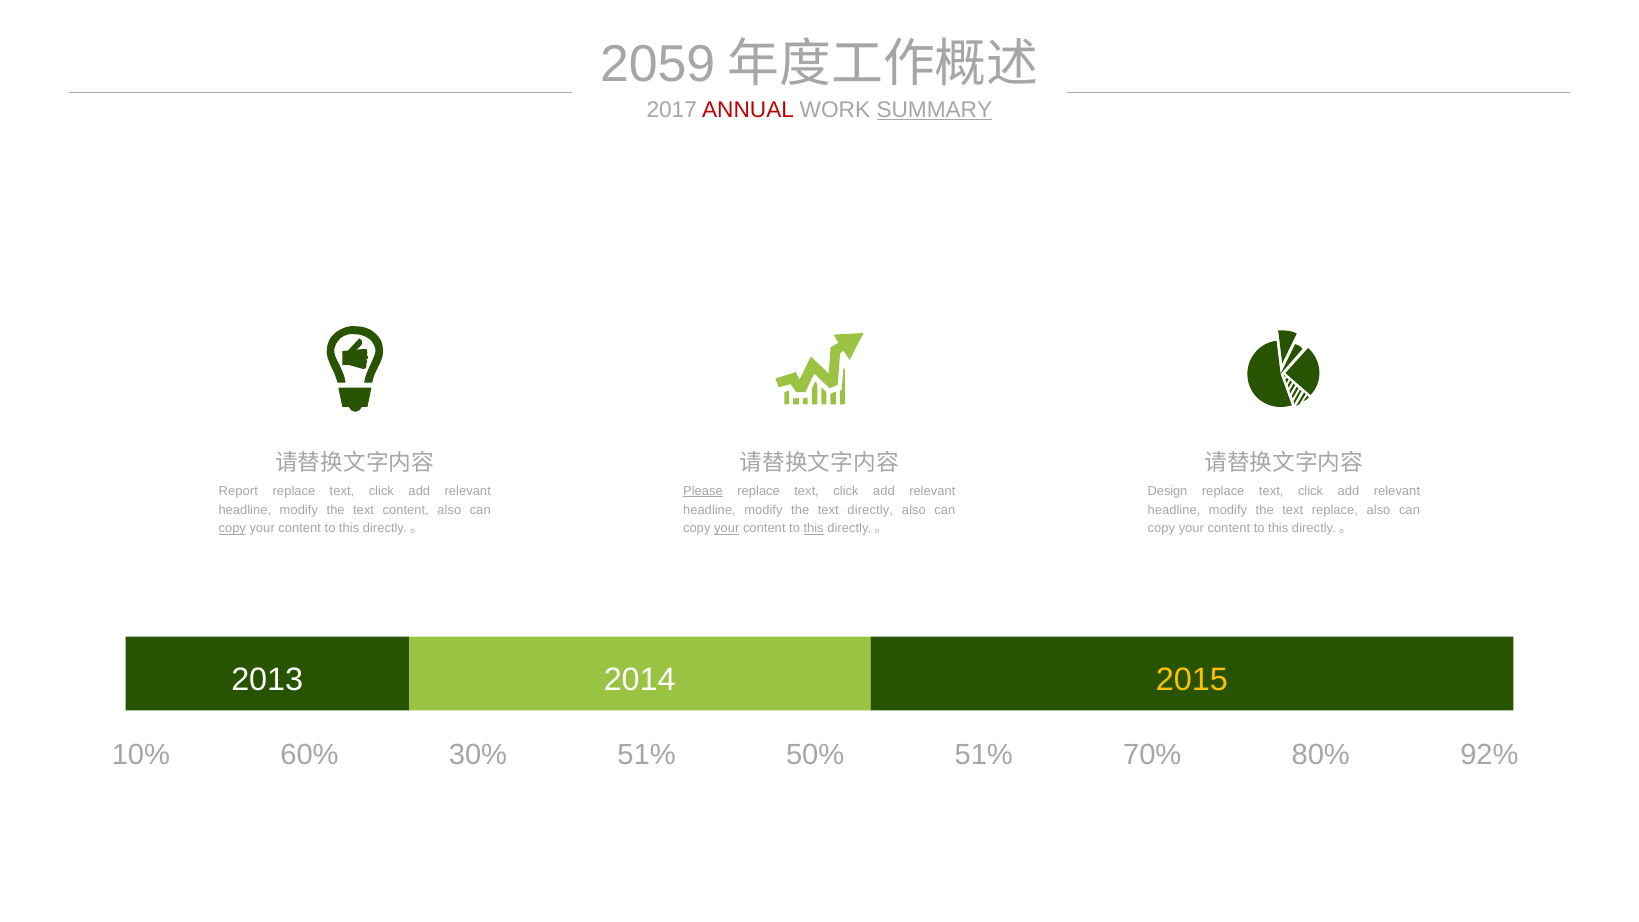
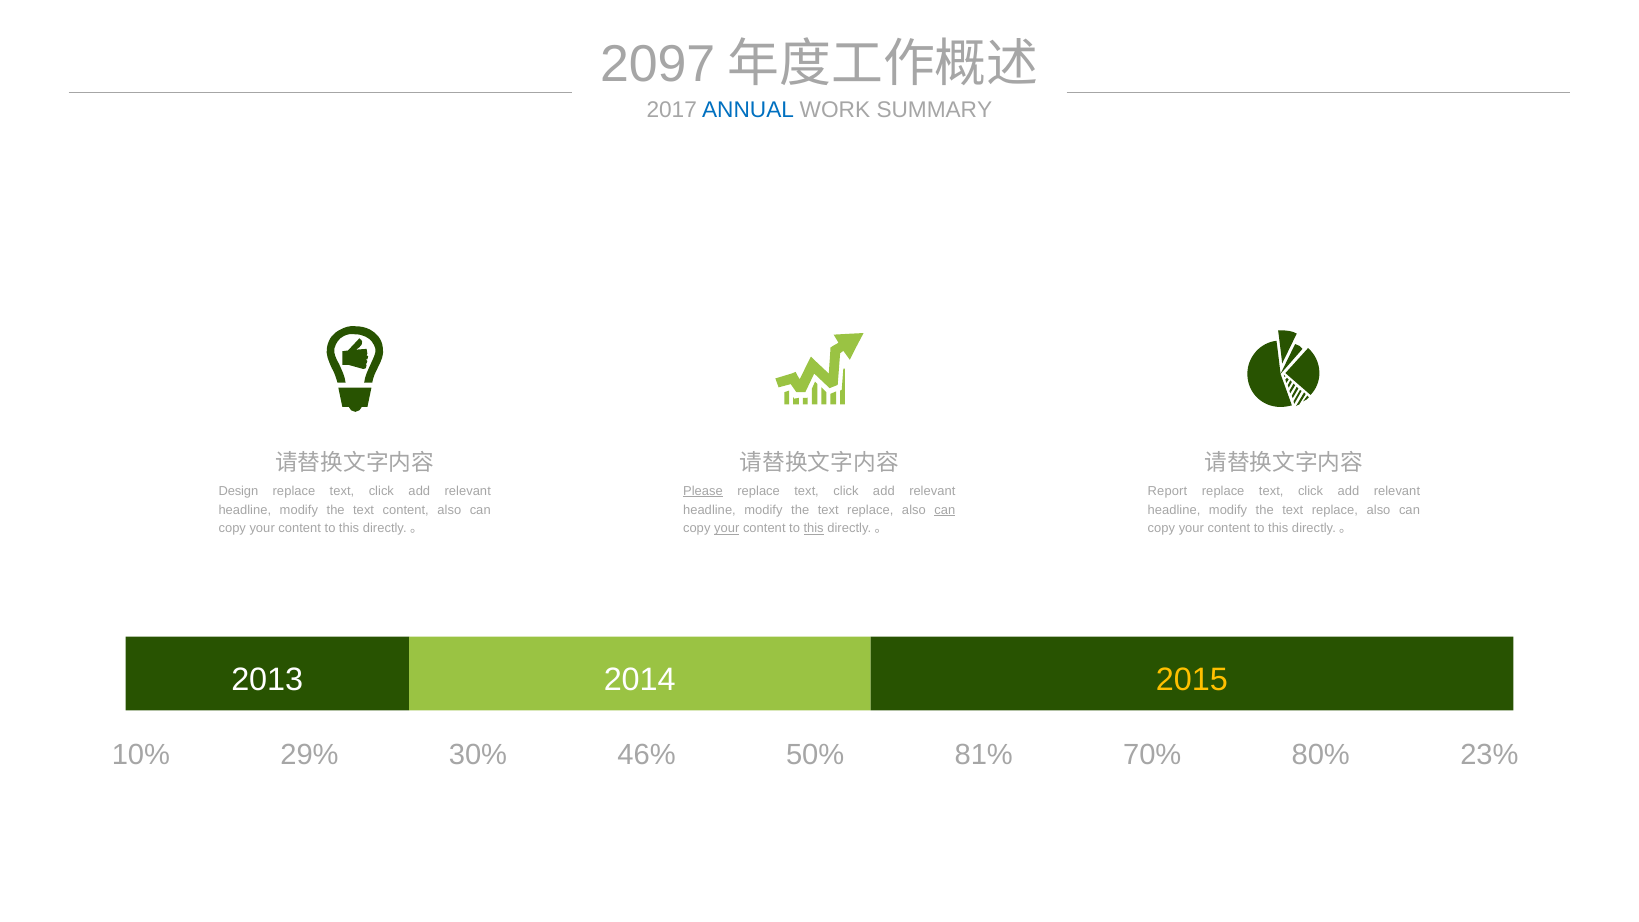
2059: 2059 -> 2097 (658, 65)
ANNUAL colour: red -> blue (748, 110)
SUMMARY underline: present -> none (934, 110)
Report: Report -> Design (238, 491)
Design: Design -> Report (1167, 491)
directly: directly -> replace (870, 510)
can underline: none -> present (945, 510)
copy underline: present -> none (232, 528)
60%: 60% -> 29% (309, 755)
30% 51%: 51% -> 46% (647, 755)
50% 51%: 51% -> 81% (984, 755)
92%: 92% -> 23% (1489, 755)
